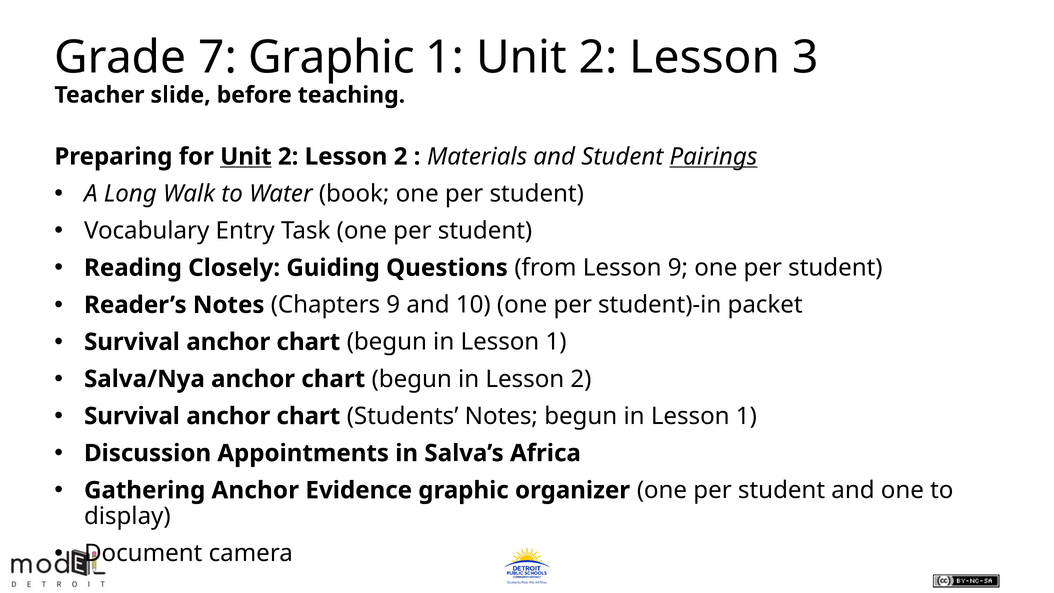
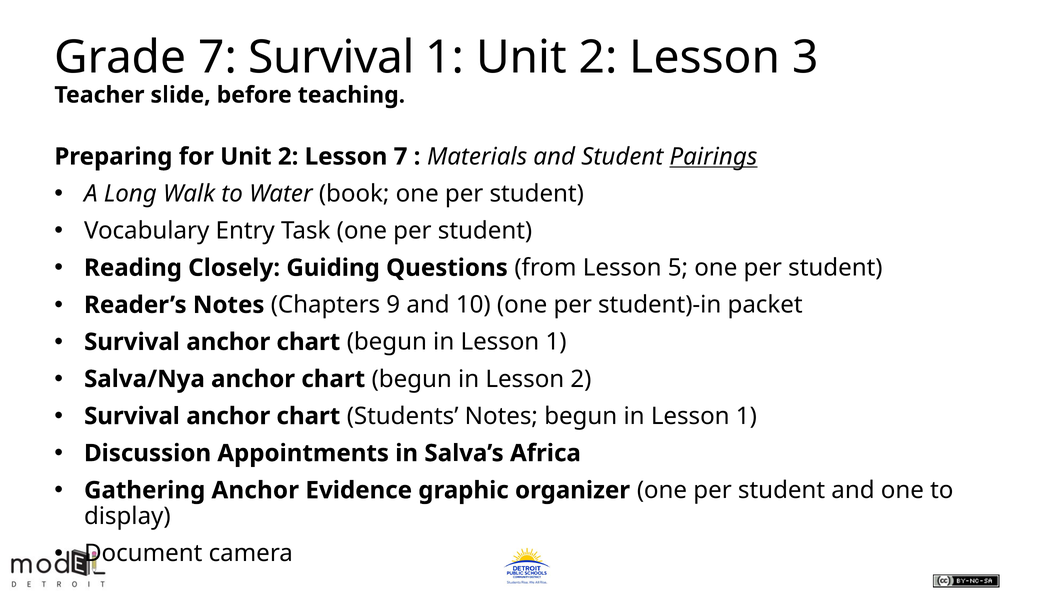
7 Graphic: Graphic -> Survival (331, 58)
Unit underline: present -> none (246, 157)
2 Lesson 2: 2 -> 7 (401, 157)
Lesson 9: 9 -> 5 (678, 268)
